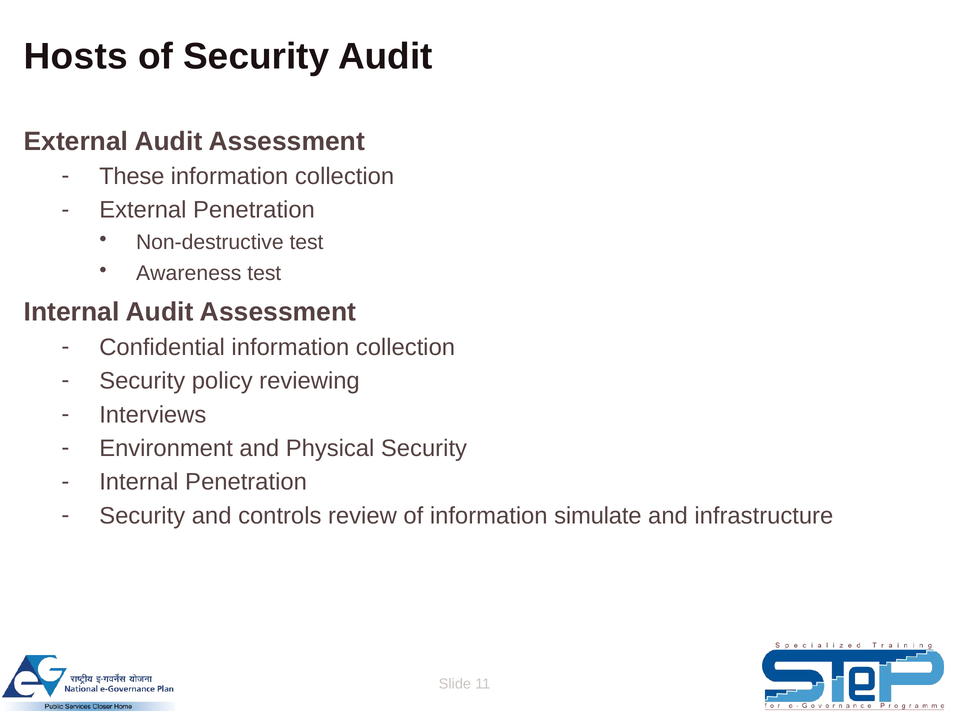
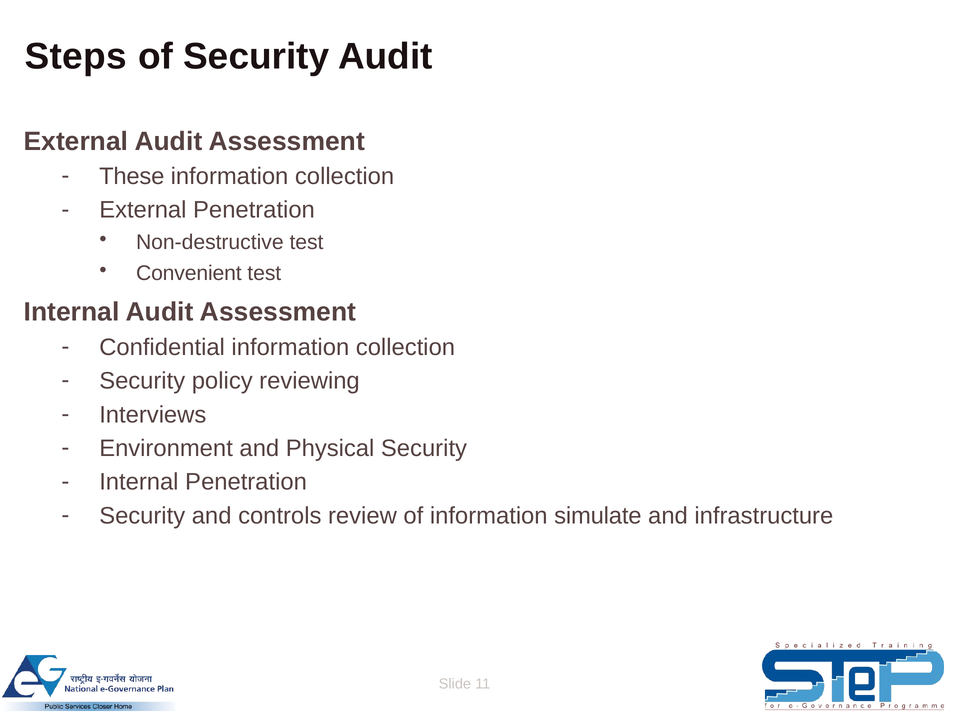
Hosts: Hosts -> Steps (76, 57)
Awareness: Awareness -> Convenient (189, 273)
